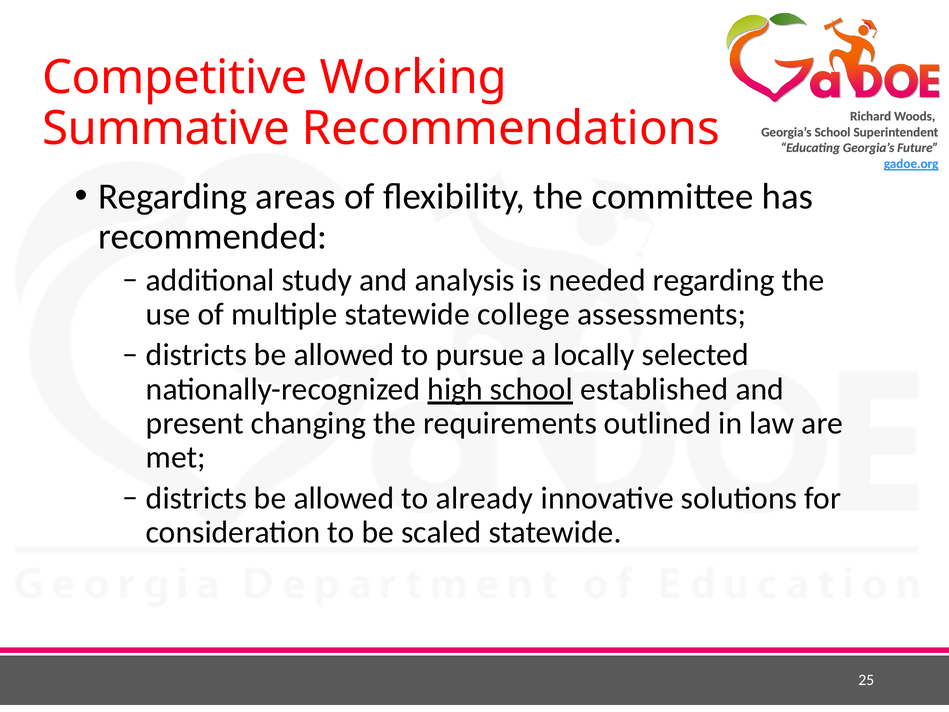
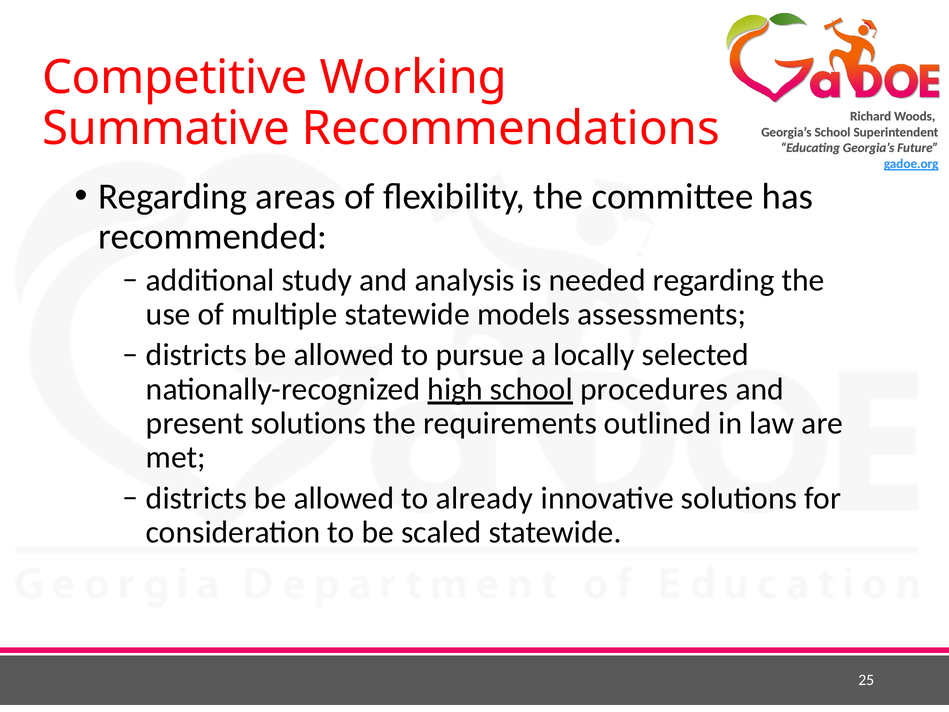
college: college -> models (524, 314)
established: established -> procedures (654, 389)
present changing: changing -> solutions (309, 423)
